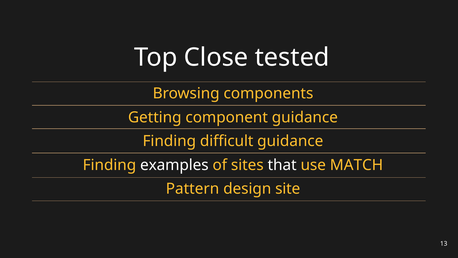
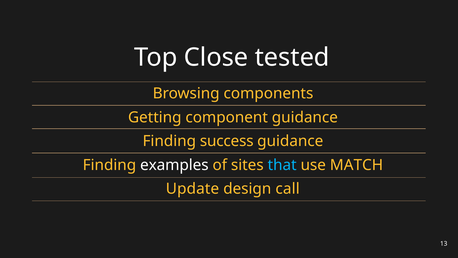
difficult: difficult -> success (227, 141)
that colour: white -> light blue (282, 165)
Pattern: Pattern -> Update (192, 189)
site: site -> call (288, 189)
